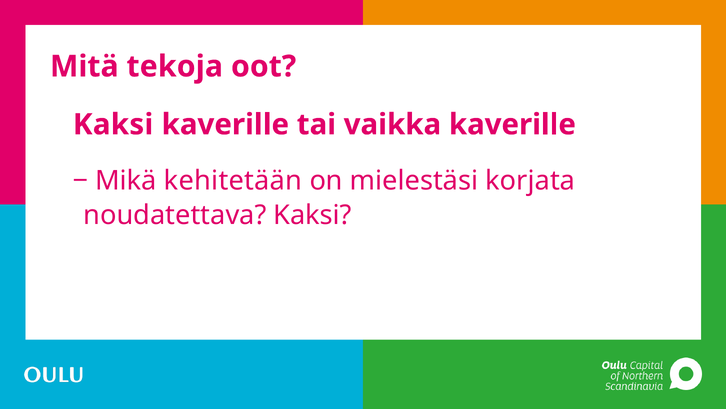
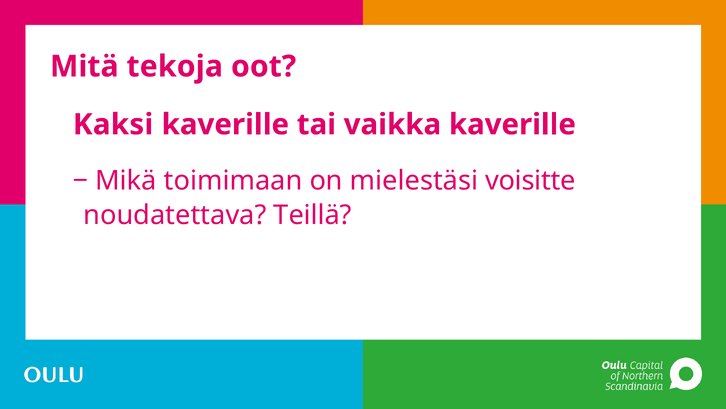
kehitetään: kehitetään -> toimimaan (233, 181)
korjata: korjata -> voisitte (530, 181)
noudatettava Kaksi: Kaksi -> Teillä (313, 215)
